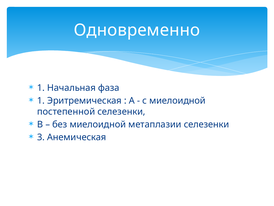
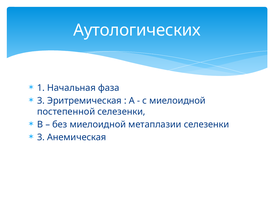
Одновременно: Одновременно -> Аутологических (137, 30)
1: 1 -> 3 (41, 100)
